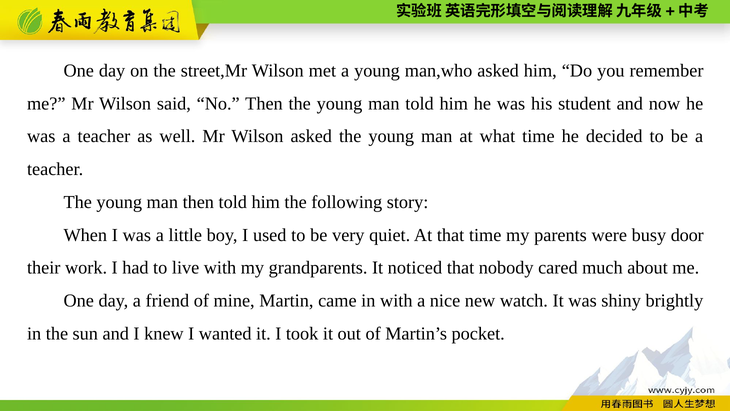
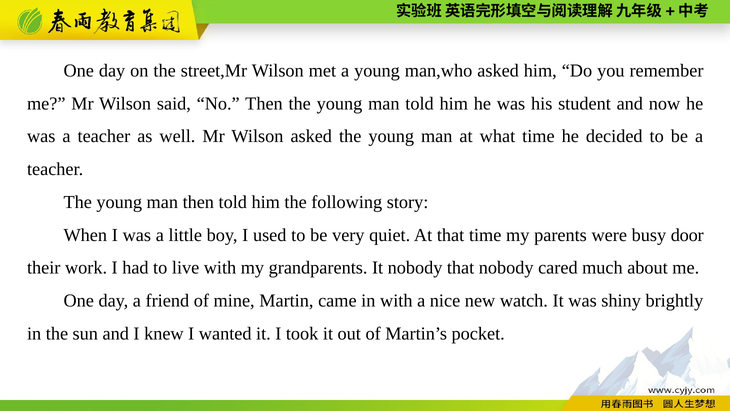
It noticed: noticed -> nobody (415, 268)
